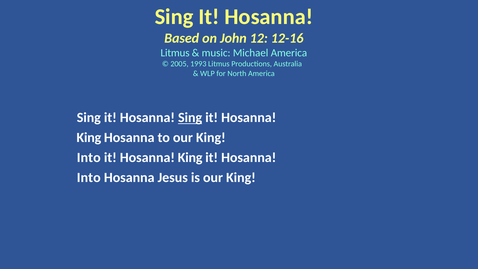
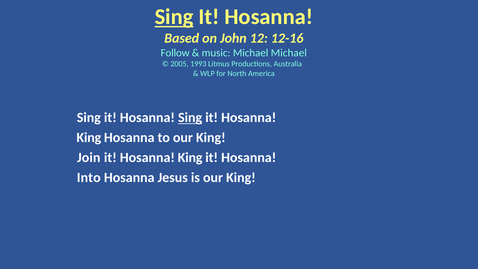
Sing underline: none -> present (174, 17)
Litmus: Litmus -> Follow (175, 53)
Michael America: America -> Michael (289, 53)
Into: Into -> Join (89, 158)
